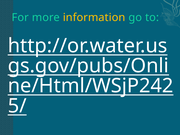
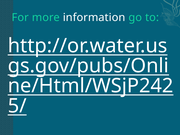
information colour: yellow -> white (94, 17)
